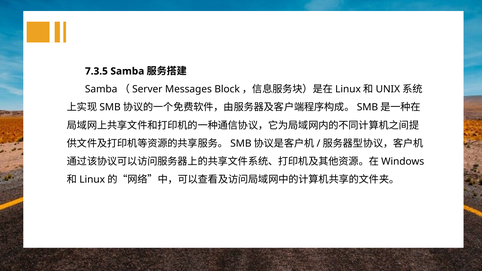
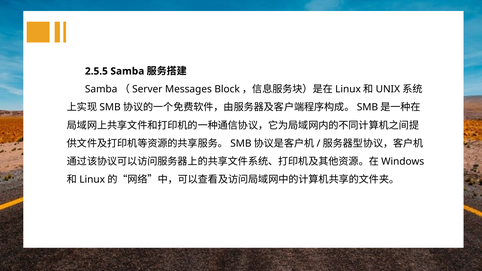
7.3.5: 7.3.5 -> 2.5.5 (96, 71)
